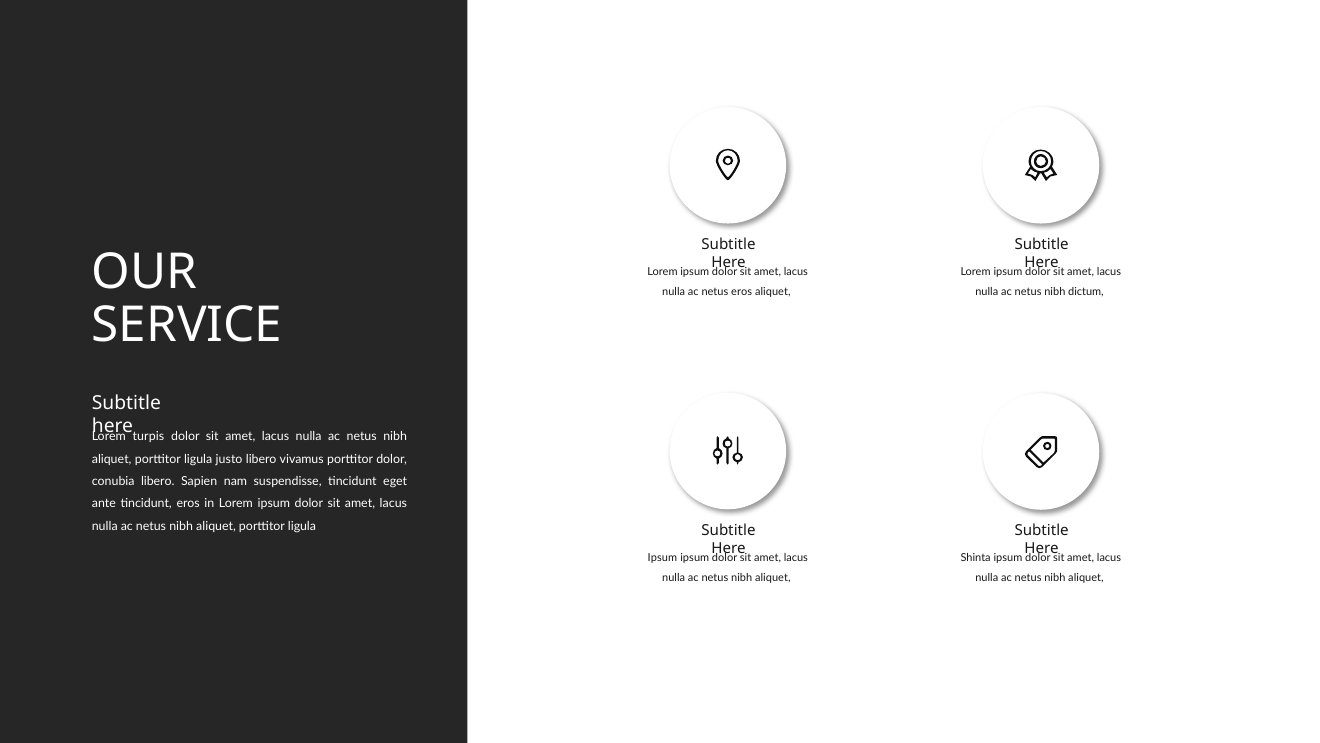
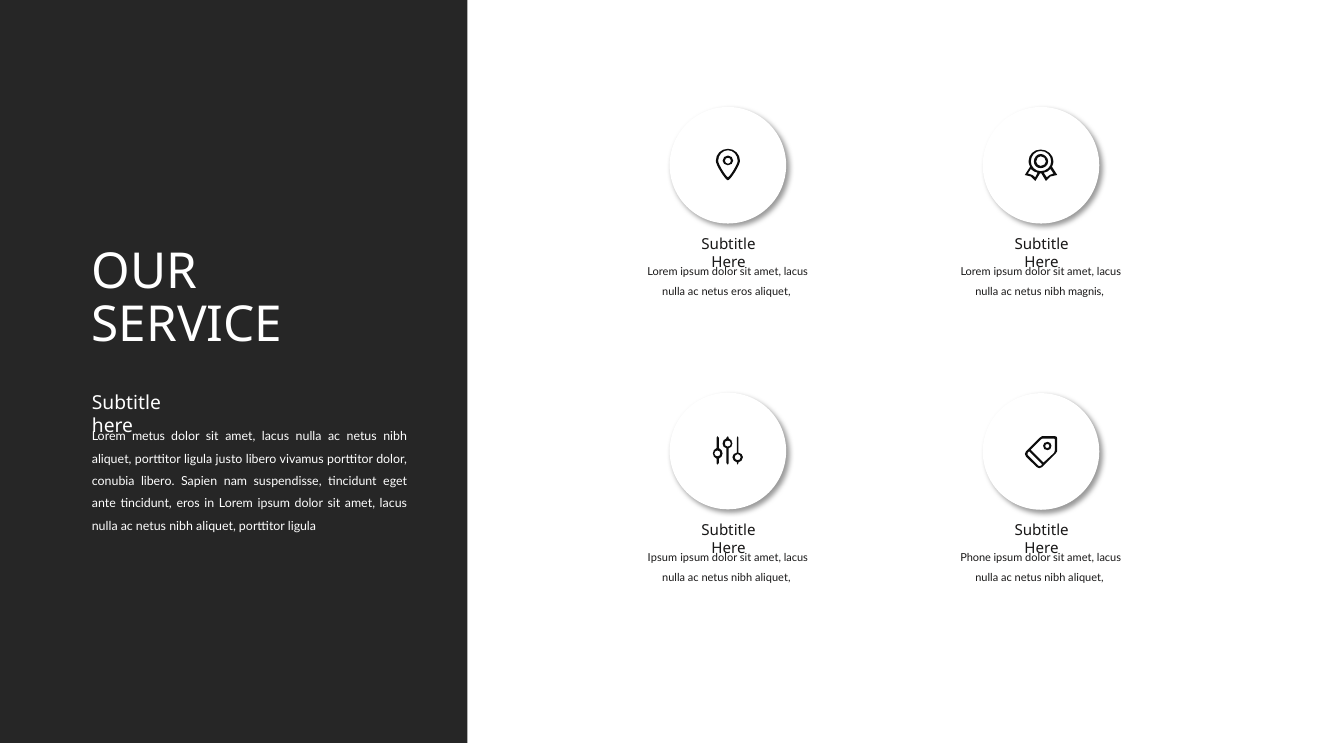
dictum: dictum -> magnis (1086, 291)
turpis: turpis -> metus (149, 436)
Shinta: Shinta -> Phone (976, 558)
